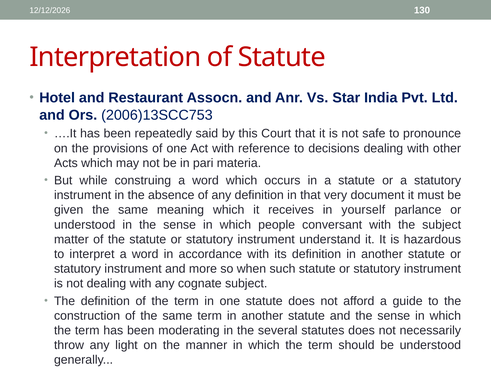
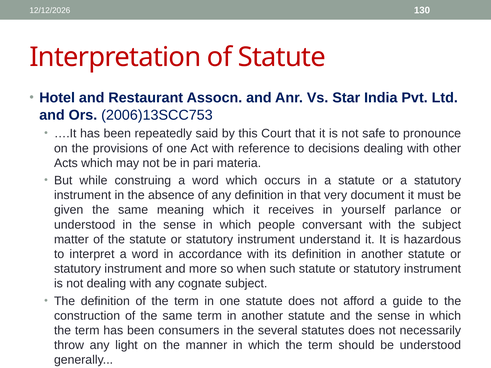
moderating: moderating -> consumers (189, 331)
